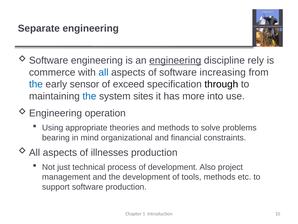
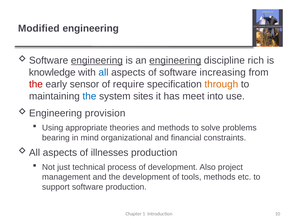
Separate: Separate -> Modified (39, 28)
engineering underline: none -> present (97, 60)
rely: rely -> rich (256, 60)
commerce: commerce -> knowledge (52, 72)
the colour: blue -> red (36, 84)
exceed: exceed -> require (129, 84)
through colour: black -> orange (221, 84)
more: more -> meet (193, 96)
operation: operation -> provision (105, 113)
